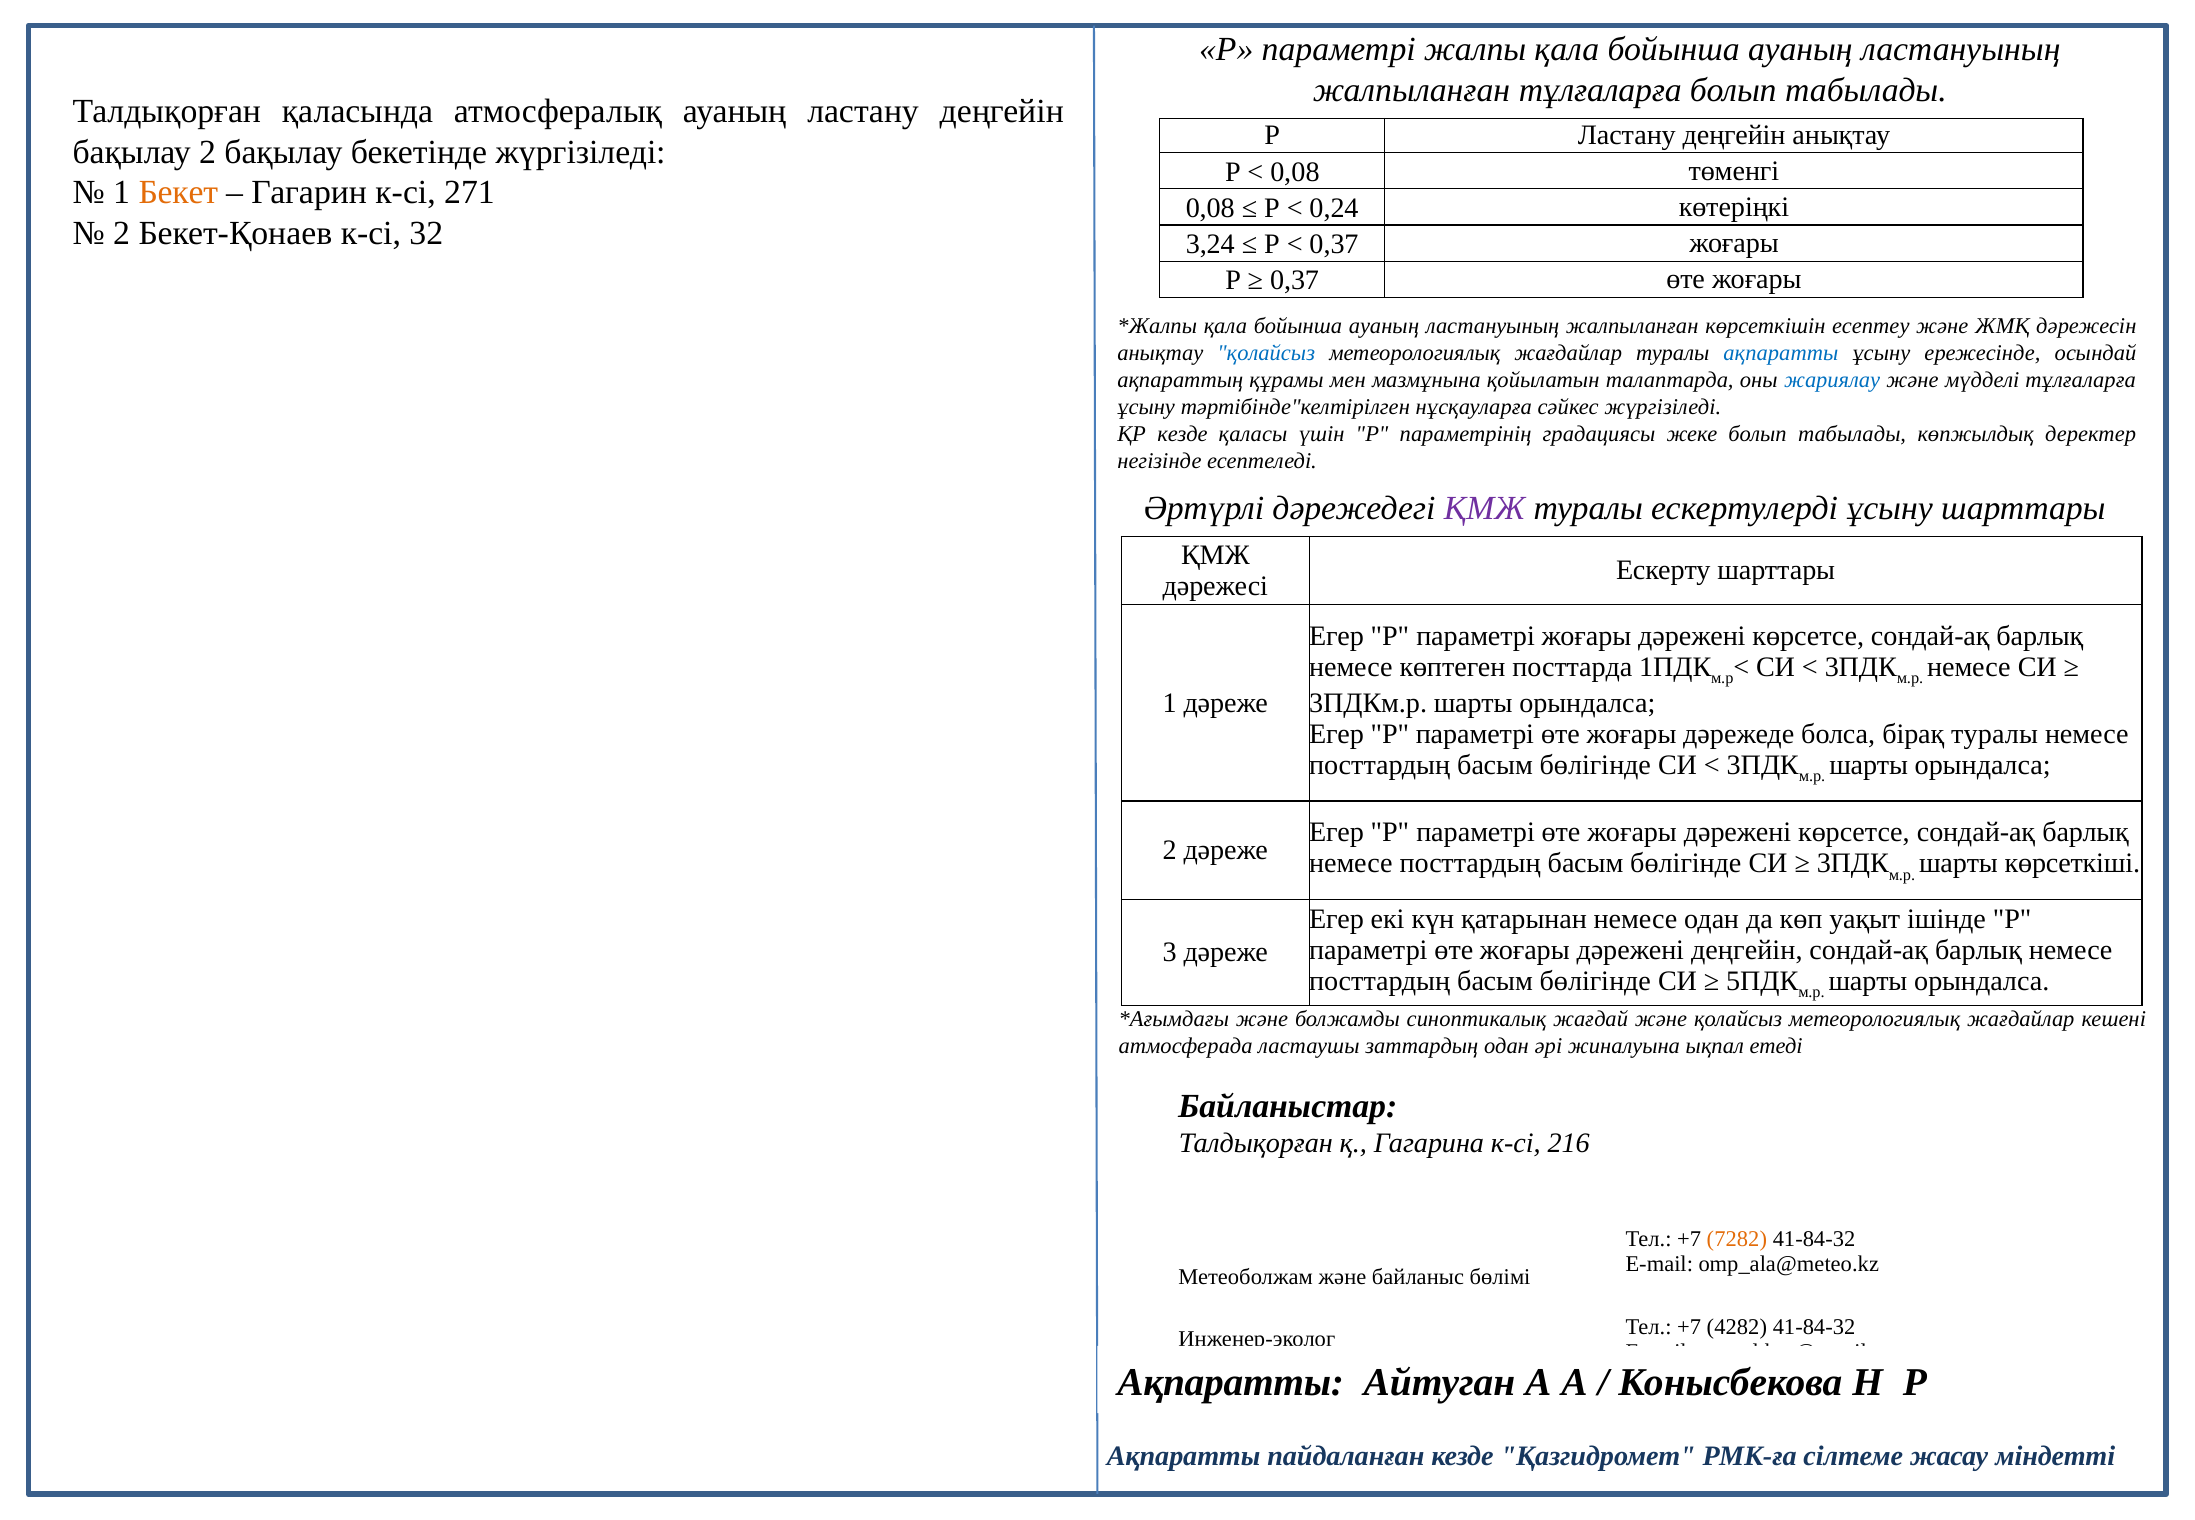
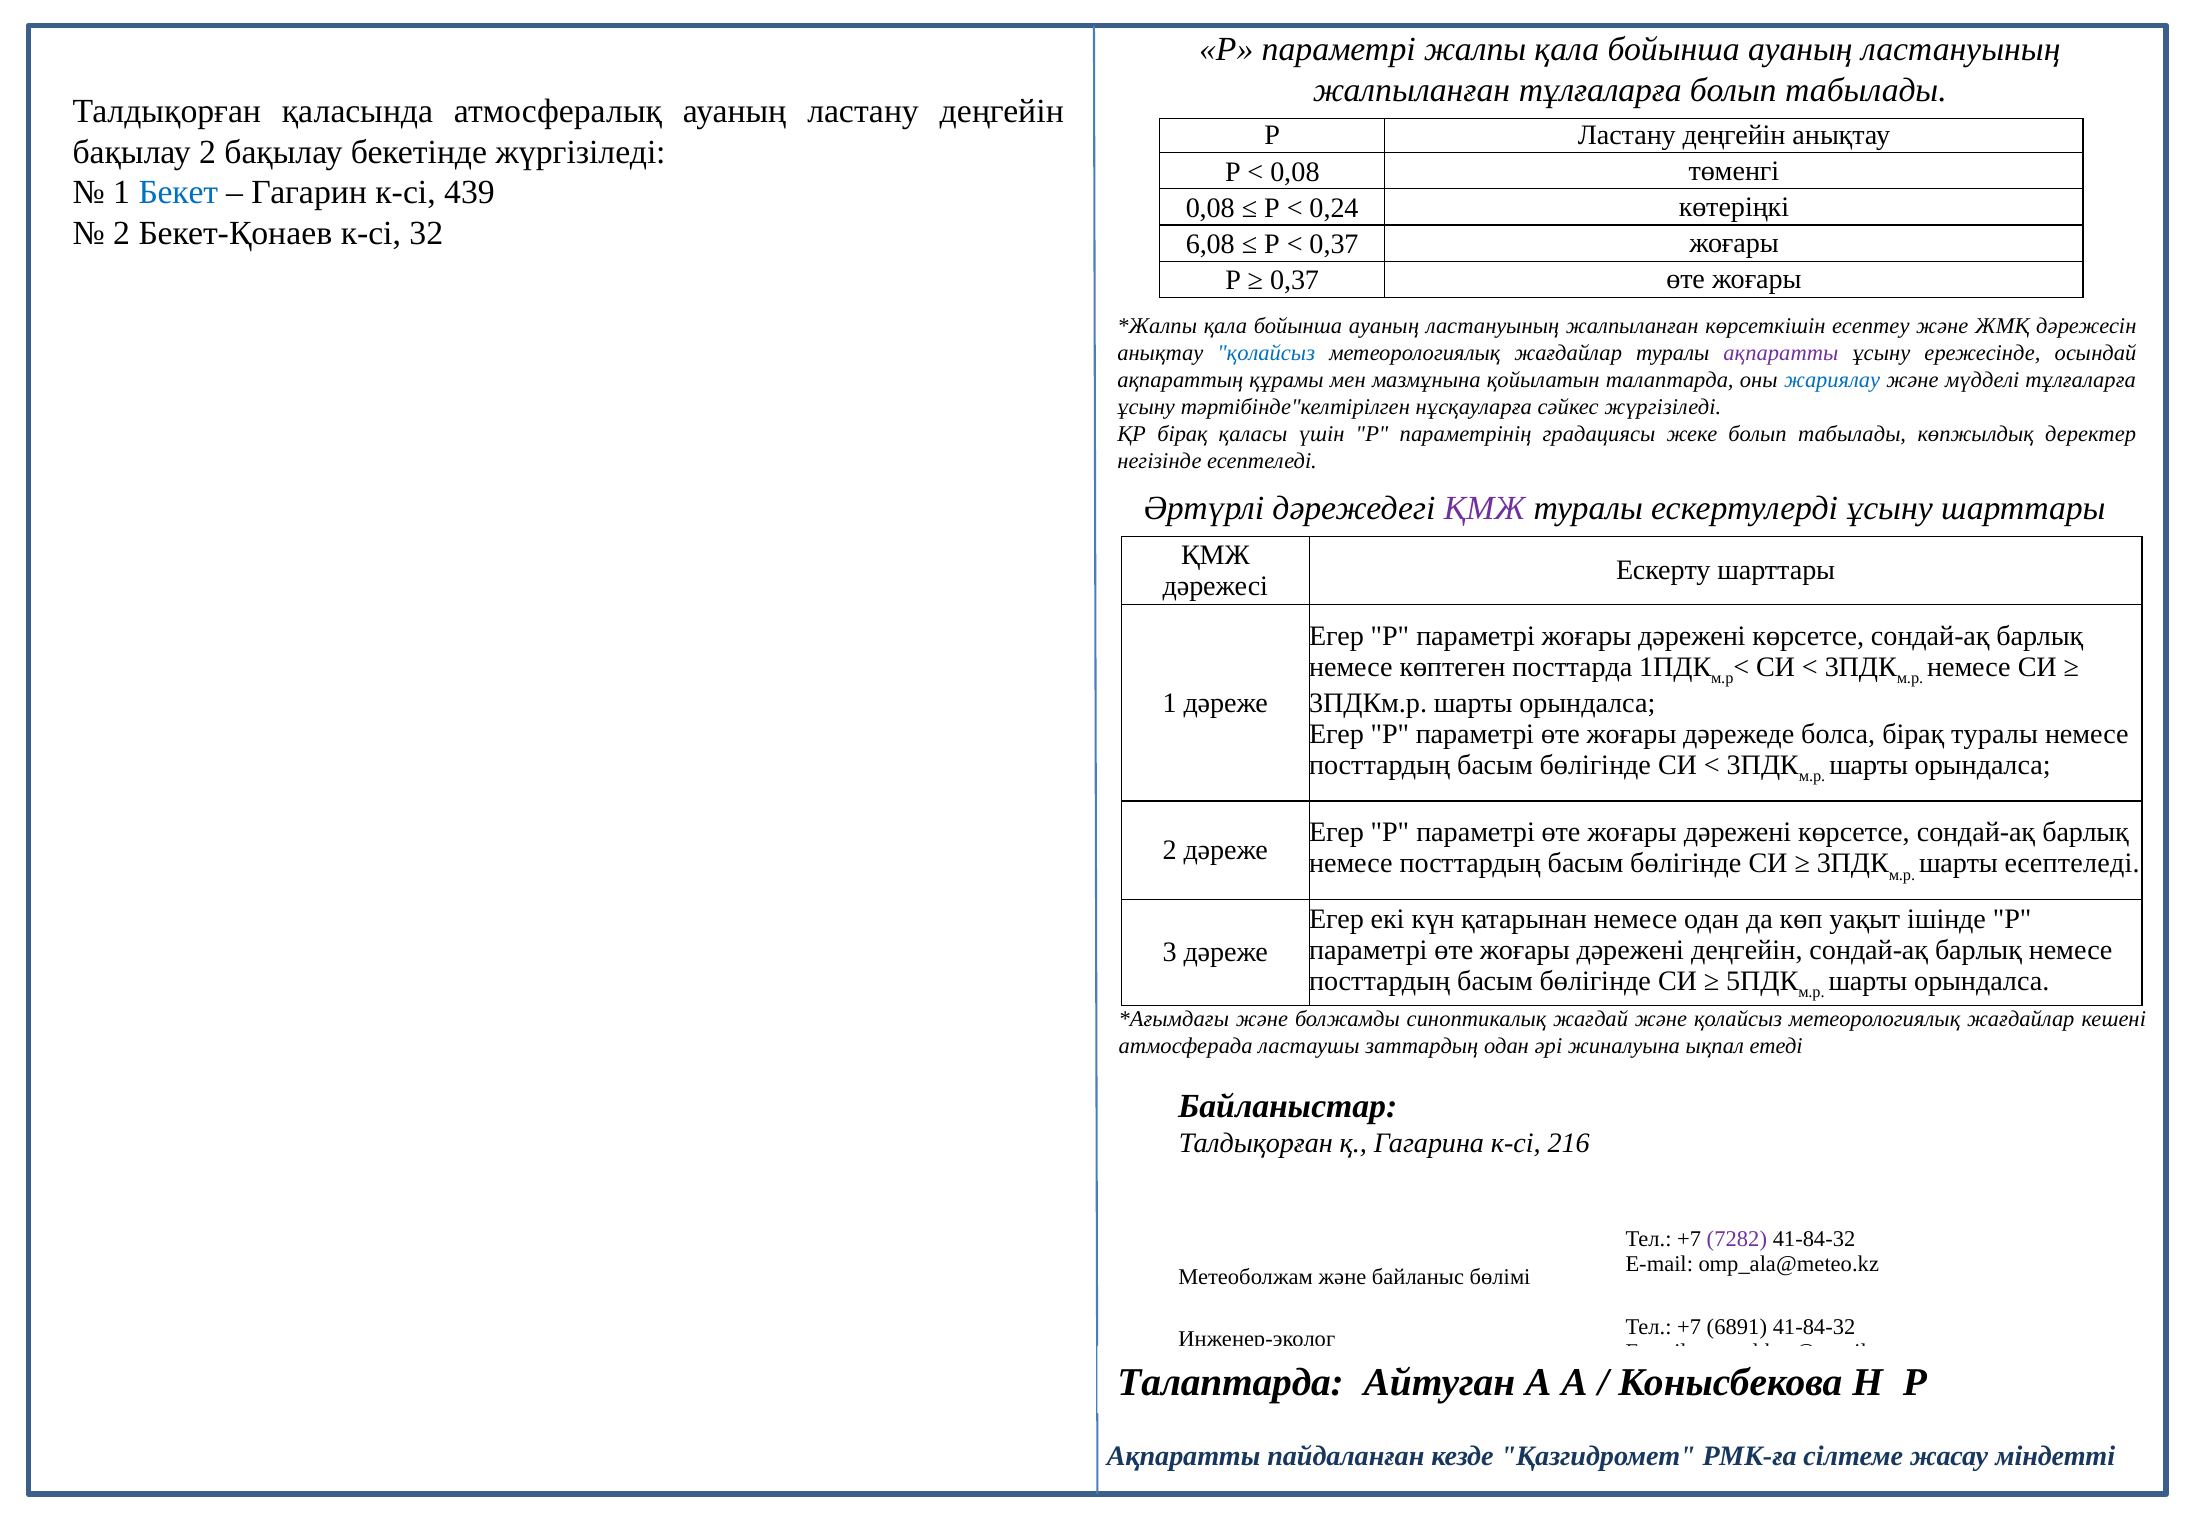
Бекет colour: orange -> blue (178, 193)
271: 271 -> 439 (469, 193)
3,24: 3,24 -> 6,08 (1210, 244)
ақпаратты colour: blue -> purple (1781, 353)
ҚР кезде: кезде -> бірақ (1183, 434)
шарты көрсеткіші: көрсеткіші -> есептеледі (2072, 863)
7282 colour: orange -> purple (1737, 1239)
4282: 4282 -> 6891 (1737, 1327)
Ақпаратты: Ақпаратты -> Талаптарда (1231, 1382)
